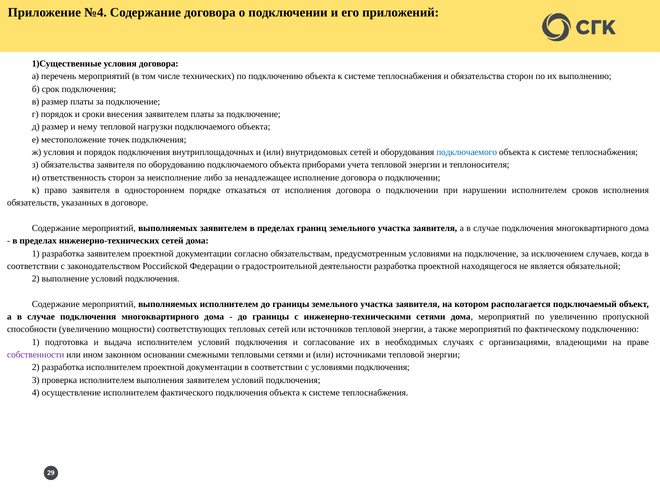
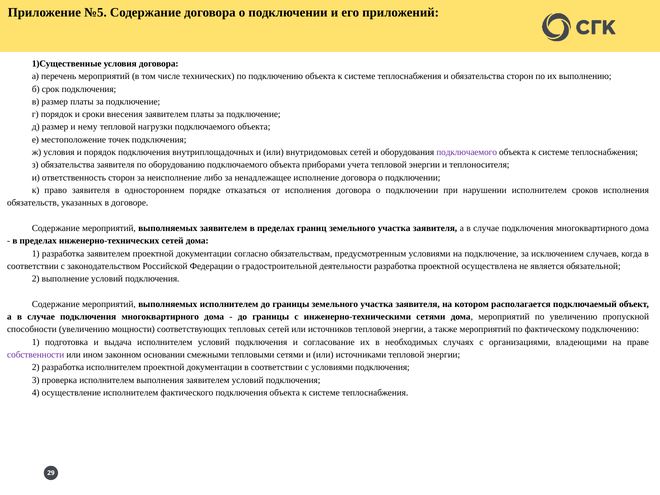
№4: №4 -> №5 (95, 12)
подключаемого colour: blue -> purple (467, 152)
находящегося: находящегося -> осуществлена (489, 266)
